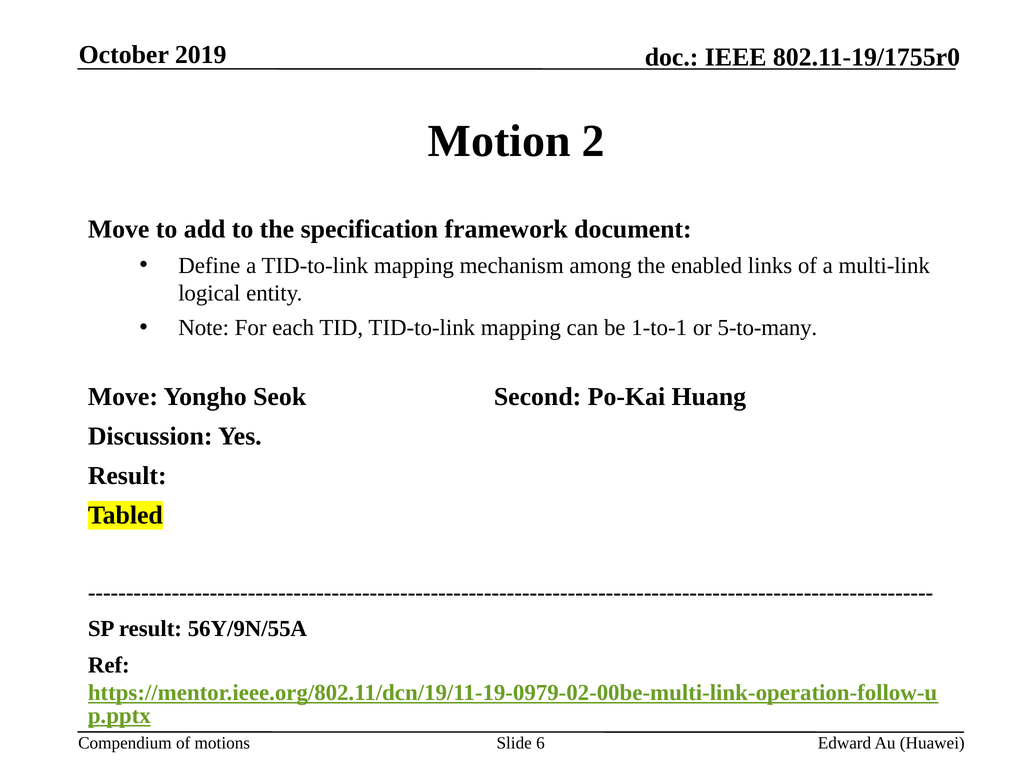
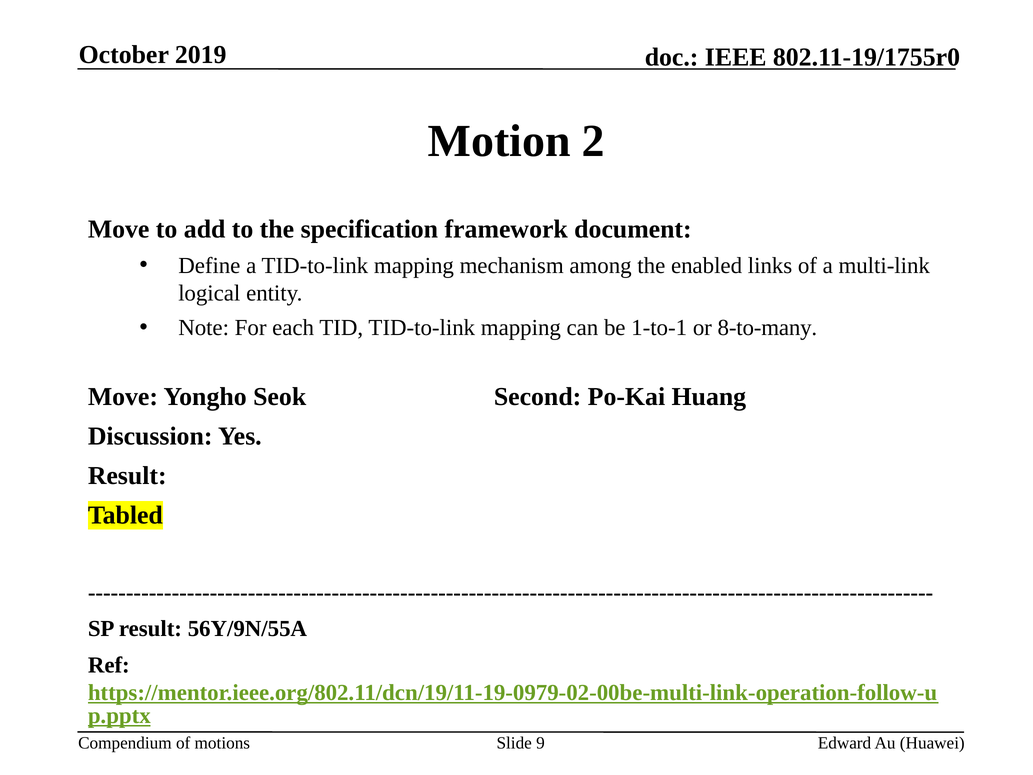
5-to-many: 5-to-many -> 8-to-many (767, 328)
6: 6 -> 9 (540, 743)
